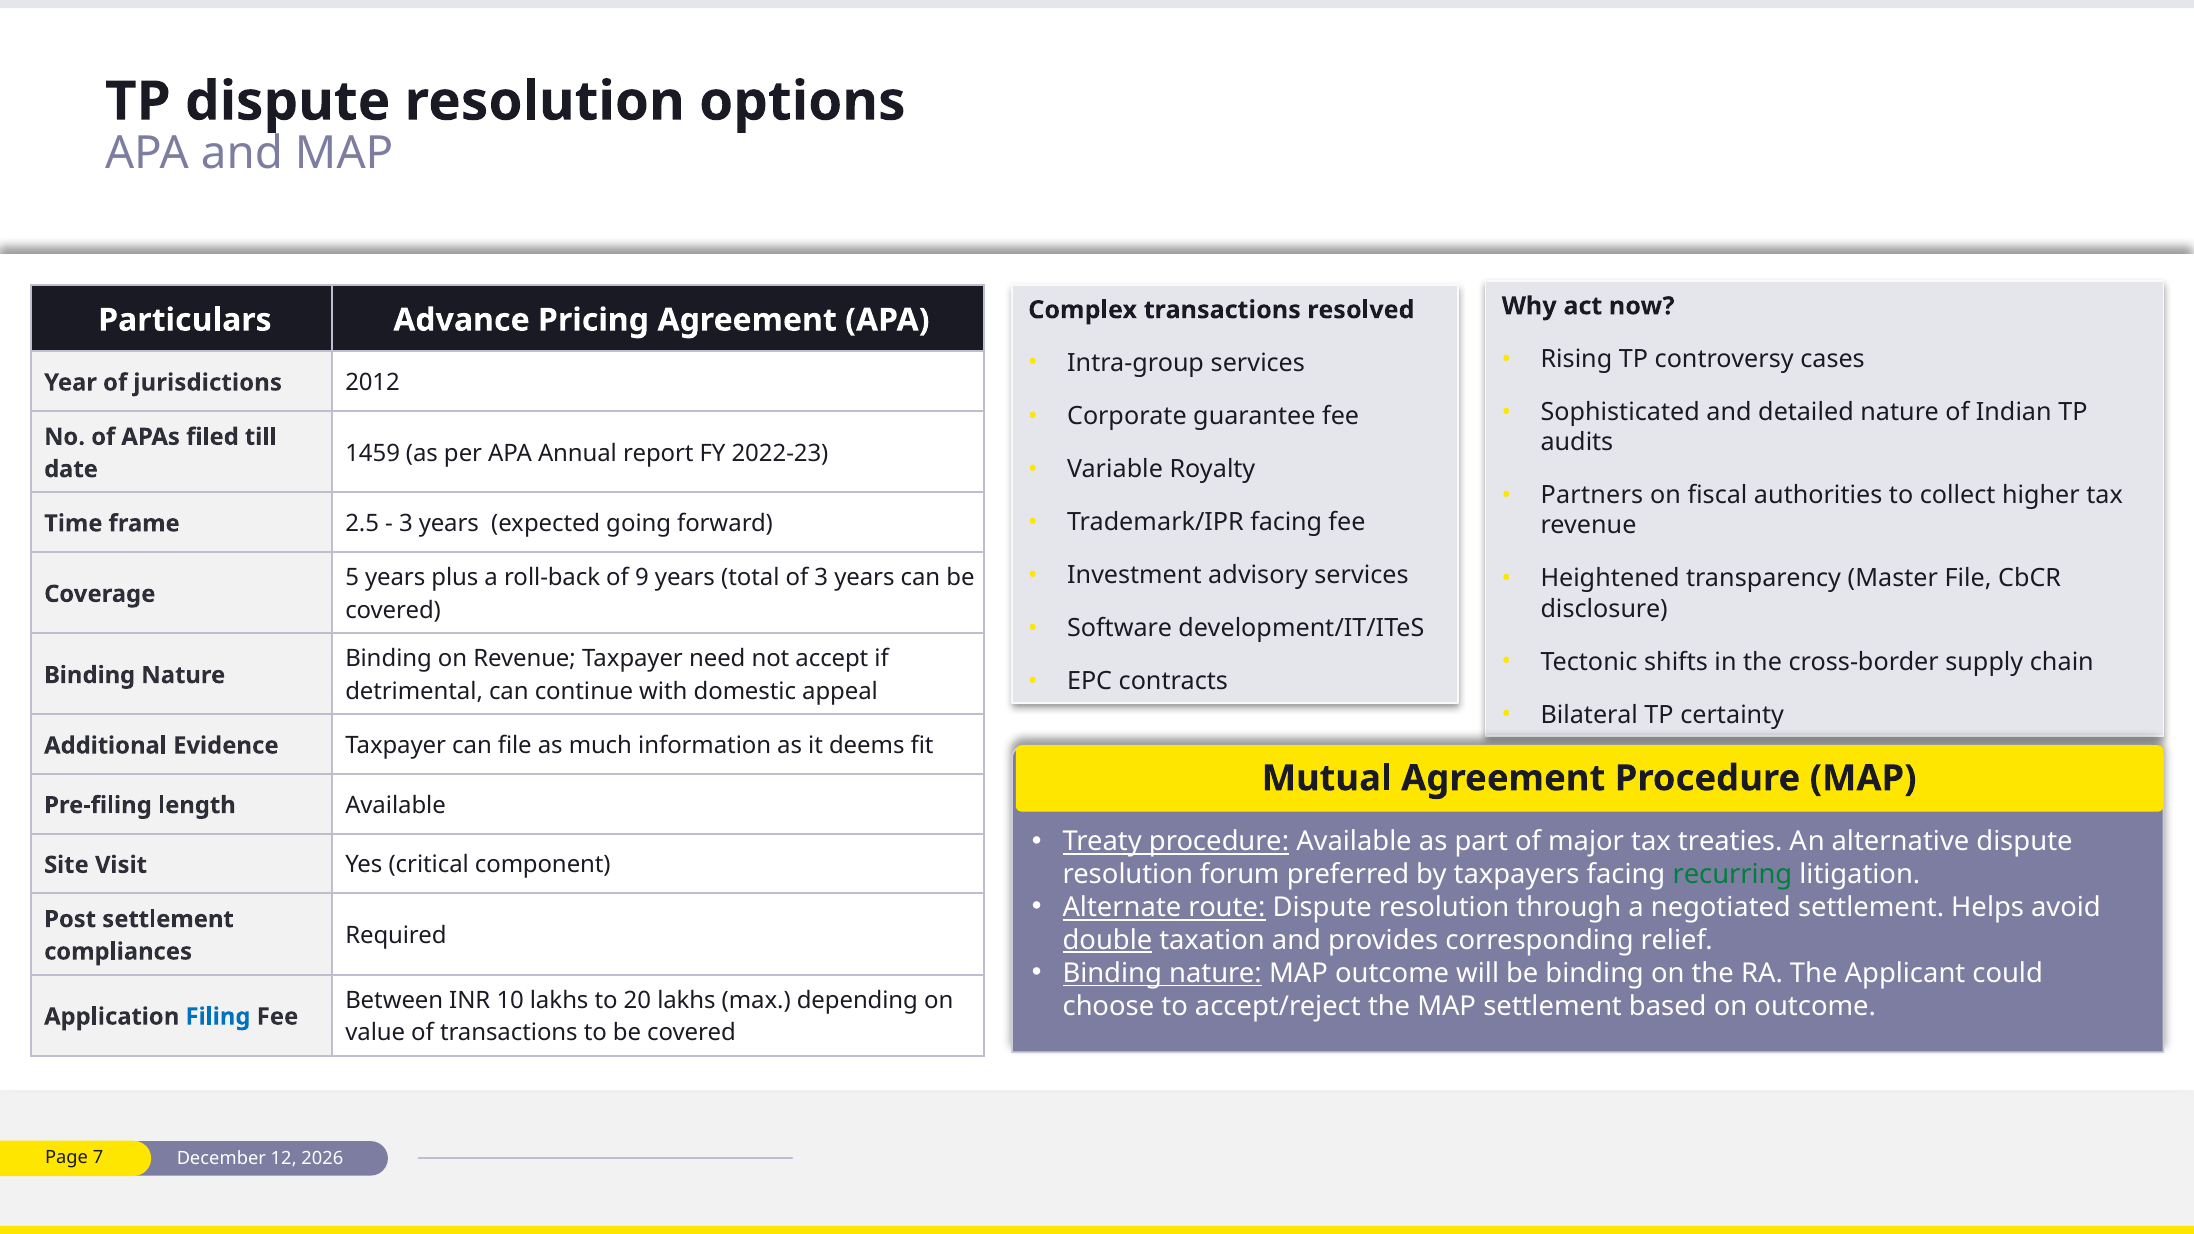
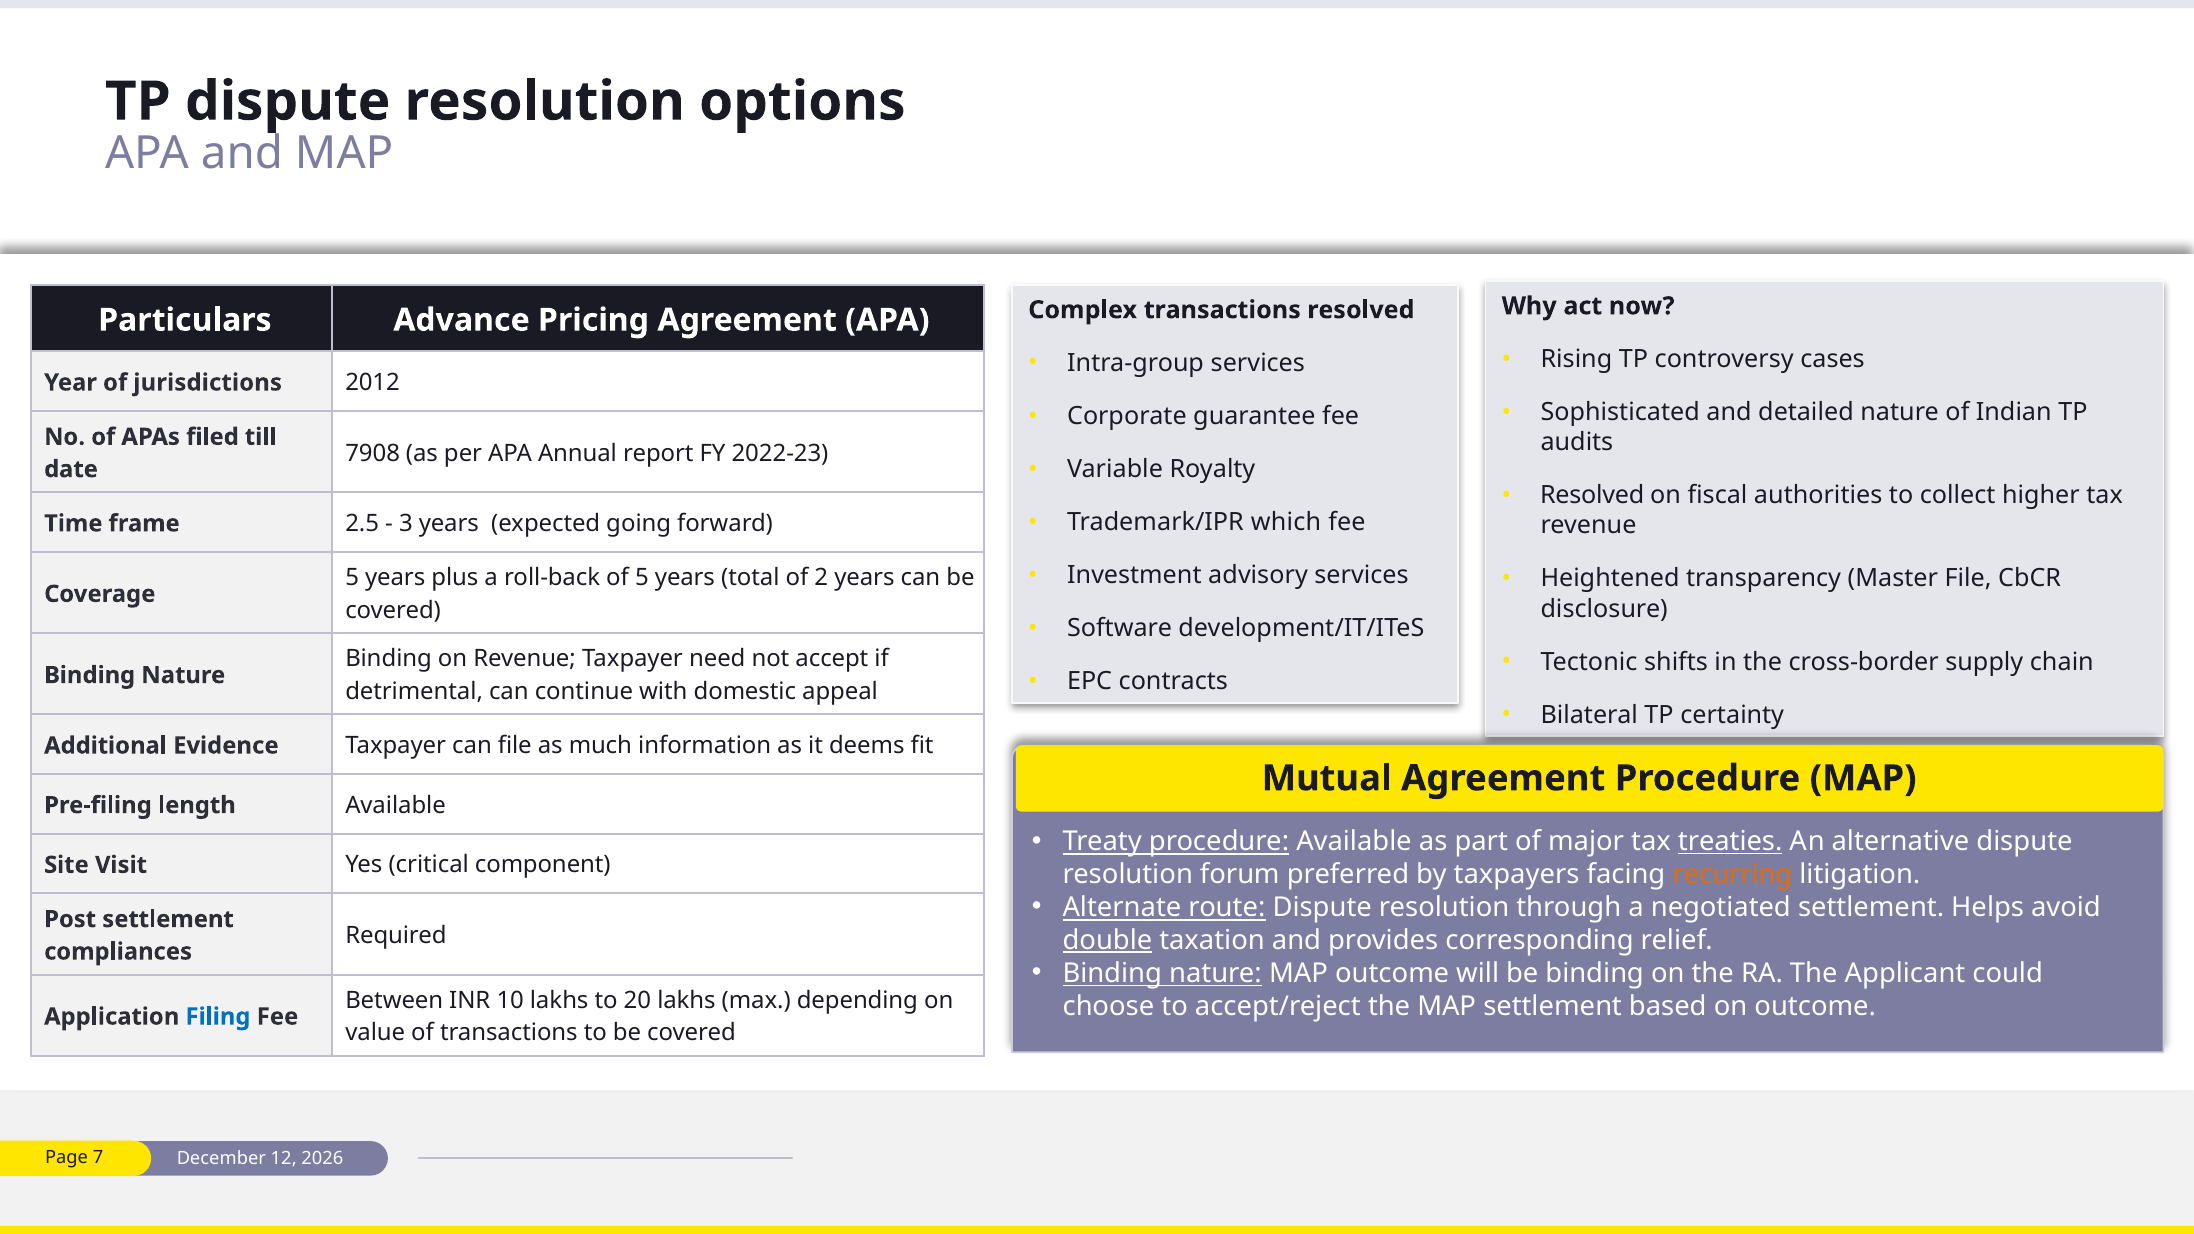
1459: 1459 -> 7908 (373, 453)
Partners: Partners -> Resolved (1592, 495)
Trademark/IPR facing: facing -> which (1286, 522)
of 9: 9 -> 5 (642, 578)
of 3: 3 -> 2 (821, 578)
treaties underline: none -> present (1730, 842)
recurring colour: green -> orange (1732, 875)
